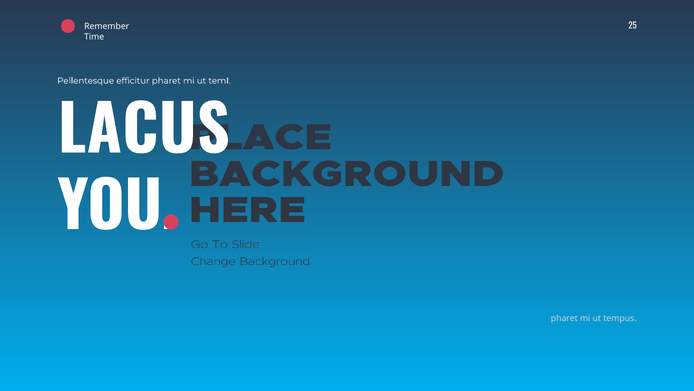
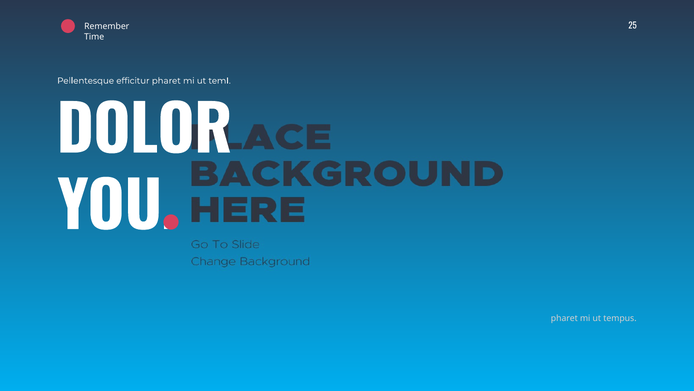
LACUS: LACUS -> DOLOR (144, 131)
